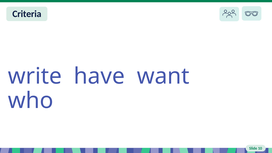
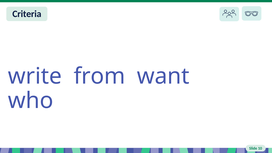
have: have -> from (99, 76)
